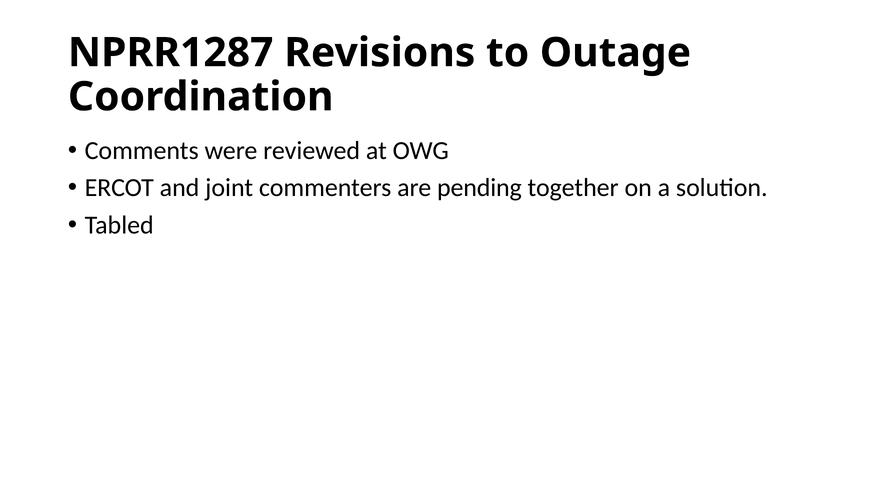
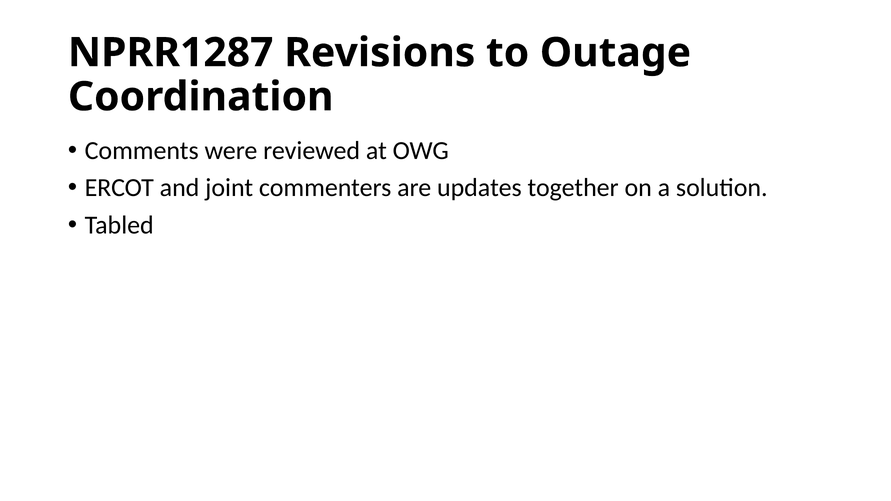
pending: pending -> updates (479, 188)
